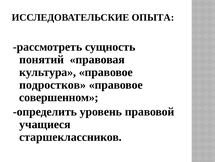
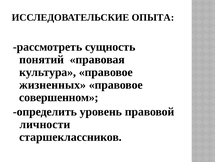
подростков: подростков -> жизненных (53, 84)
учащиеся: учащиеся -> личности (45, 124)
